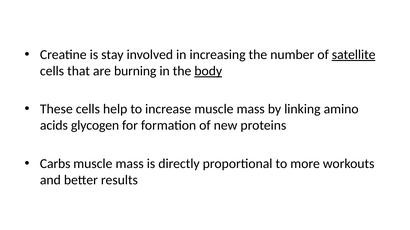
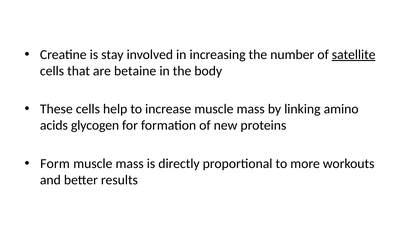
burning: burning -> betaine (135, 71)
body underline: present -> none (208, 71)
Carbs: Carbs -> Form (55, 164)
